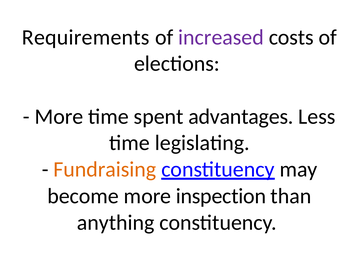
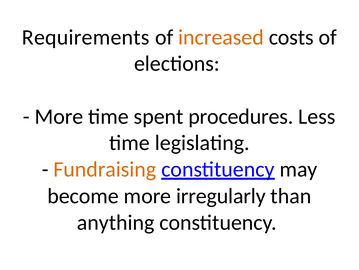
increased colour: purple -> orange (221, 37)
advantages: advantages -> procedures (241, 116)
inspection: inspection -> irregularly (221, 196)
